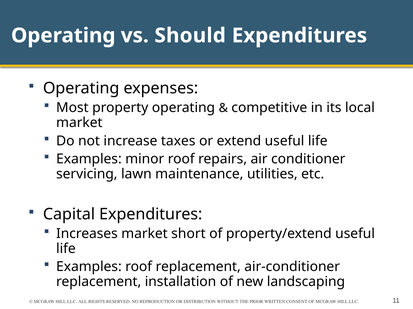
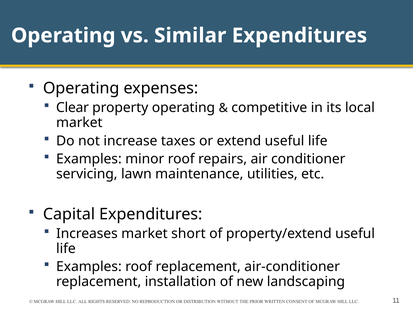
Should: Should -> Similar (190, 36)
Most: Most -> Clear (72, 108)
